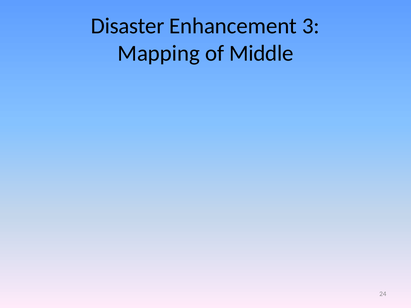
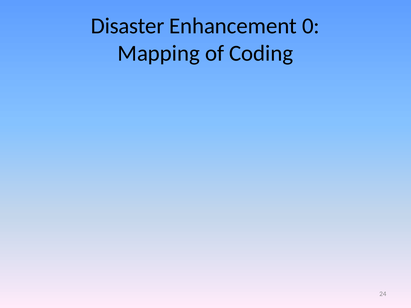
3: 3 -> 0 (311, 26)
Middle: Middle -> Coding (261, 53)
